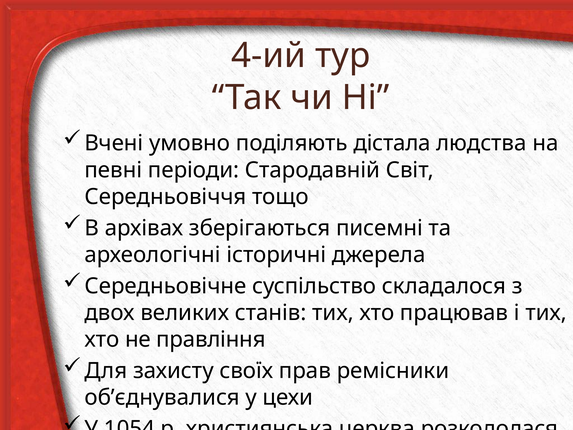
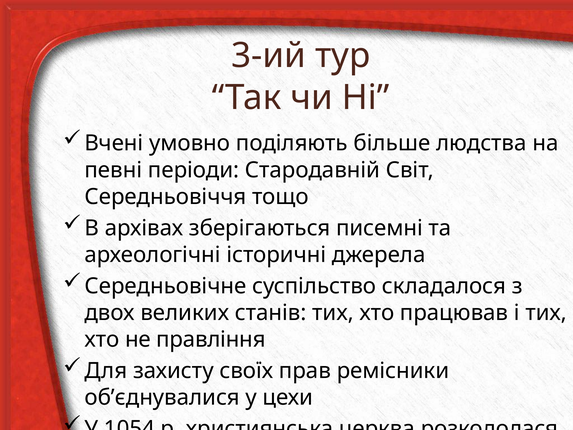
4-ий: 4-ий -> 3-ий (269, 55)
дістала: дістала -> більше (392, 143)
